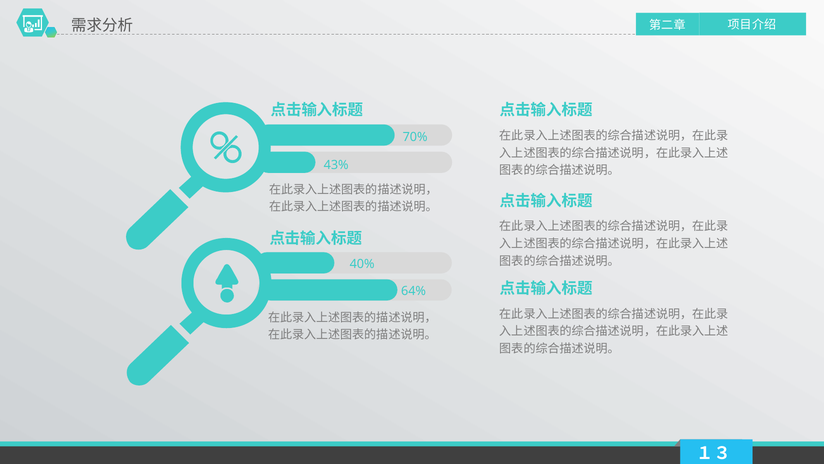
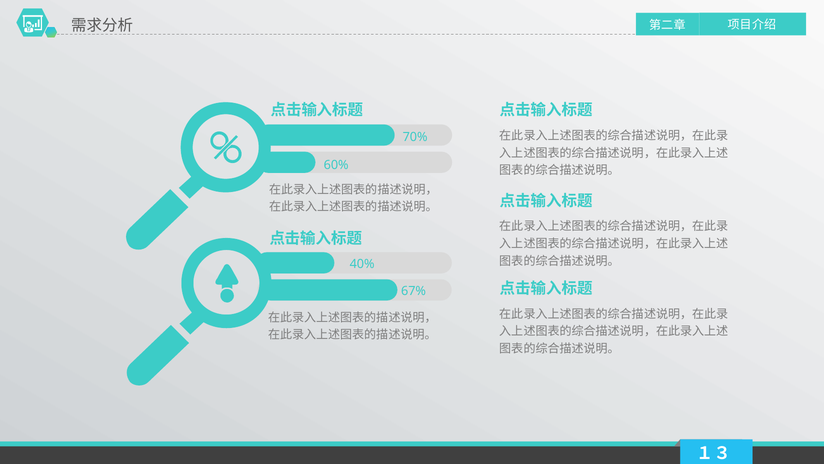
43%: 43% -> 60% (336, 165)
64%: 64% -> 67% (414, 291)
